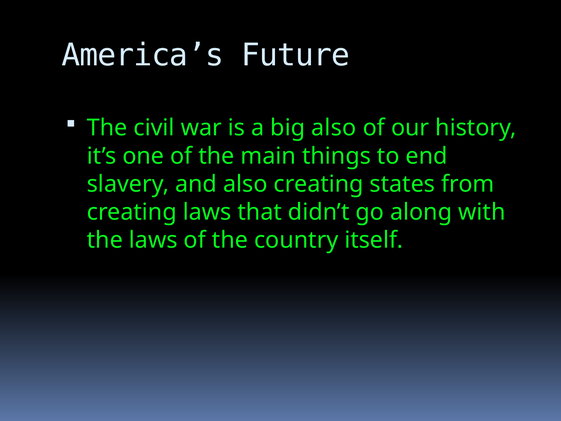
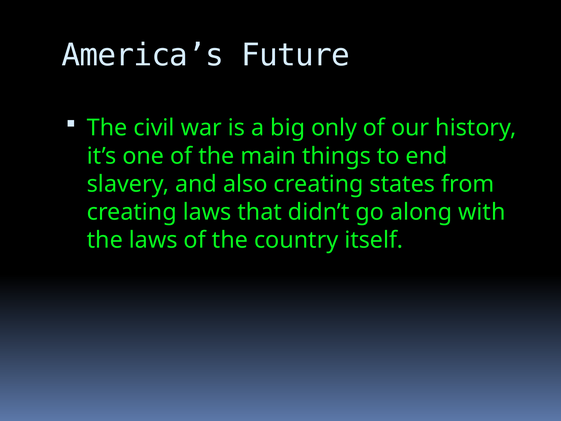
big also: also -> only (334, 128)
